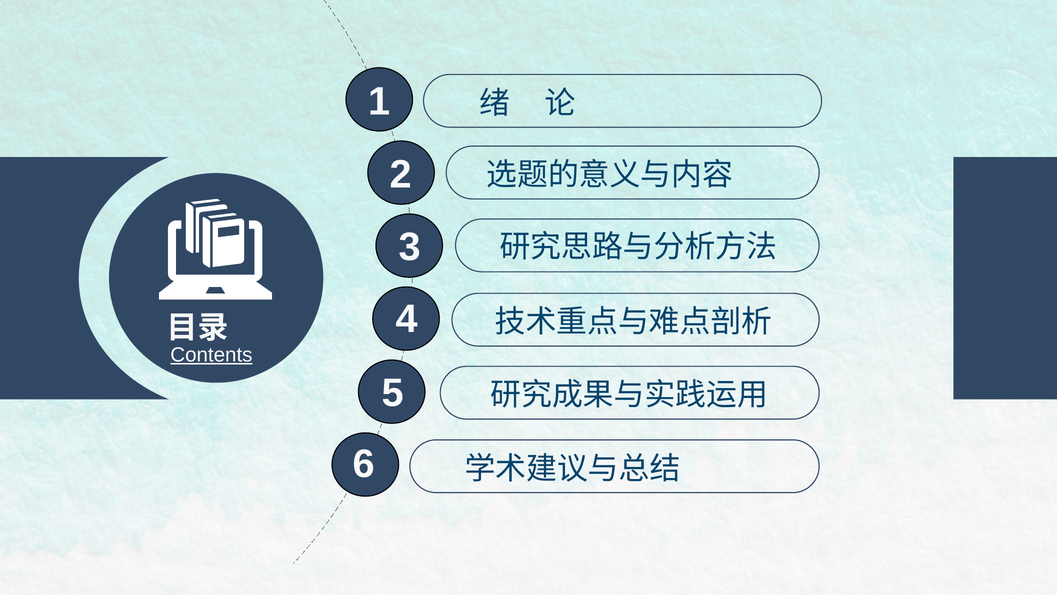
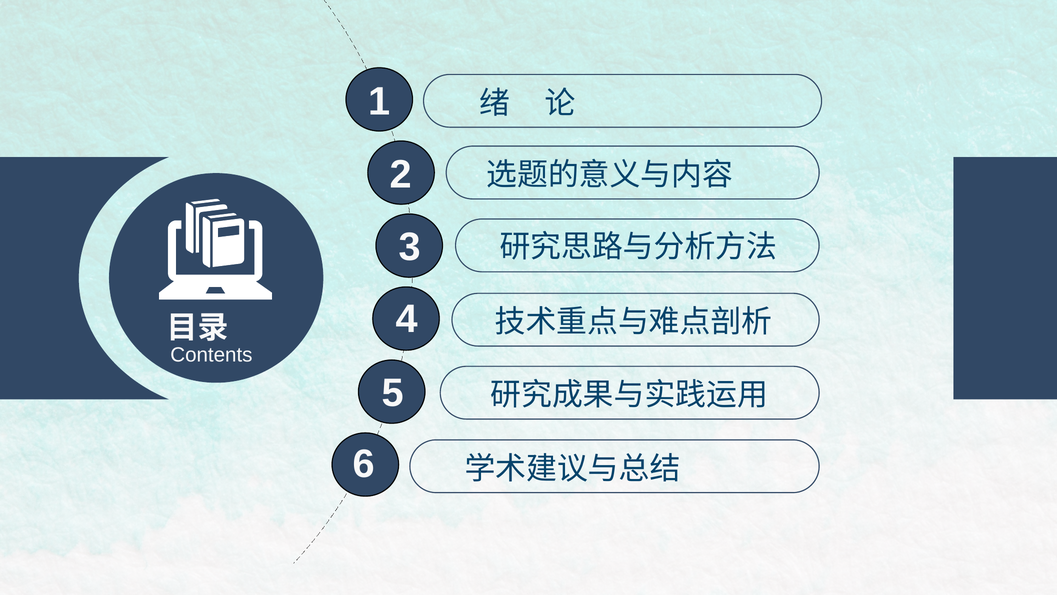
Contents underline: present -> none (211, 355)
